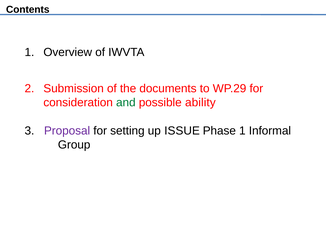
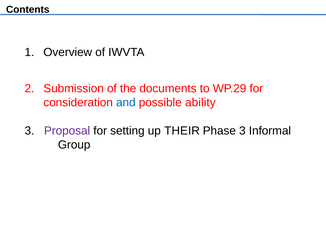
and colour: green -> blue (126, 102)
ISSUE: ISSUE -> THEIR (182, 131)
Phase 1: 1 -> 3 (242, 131)
